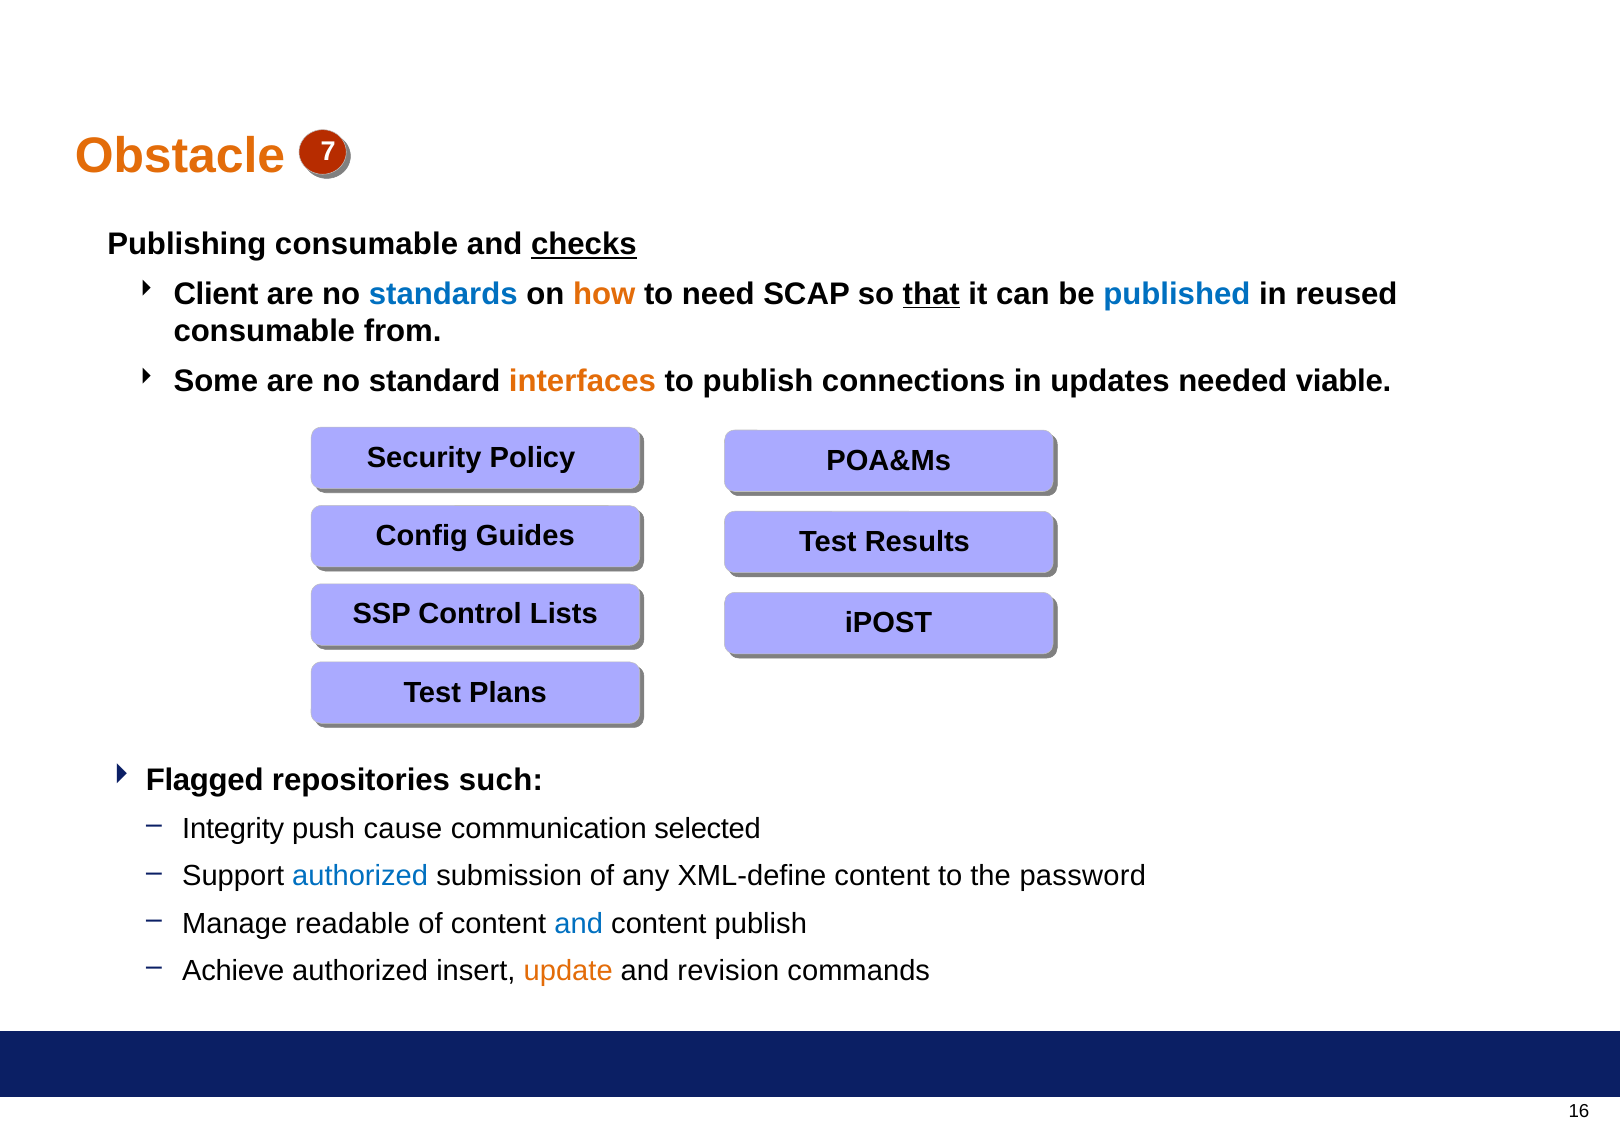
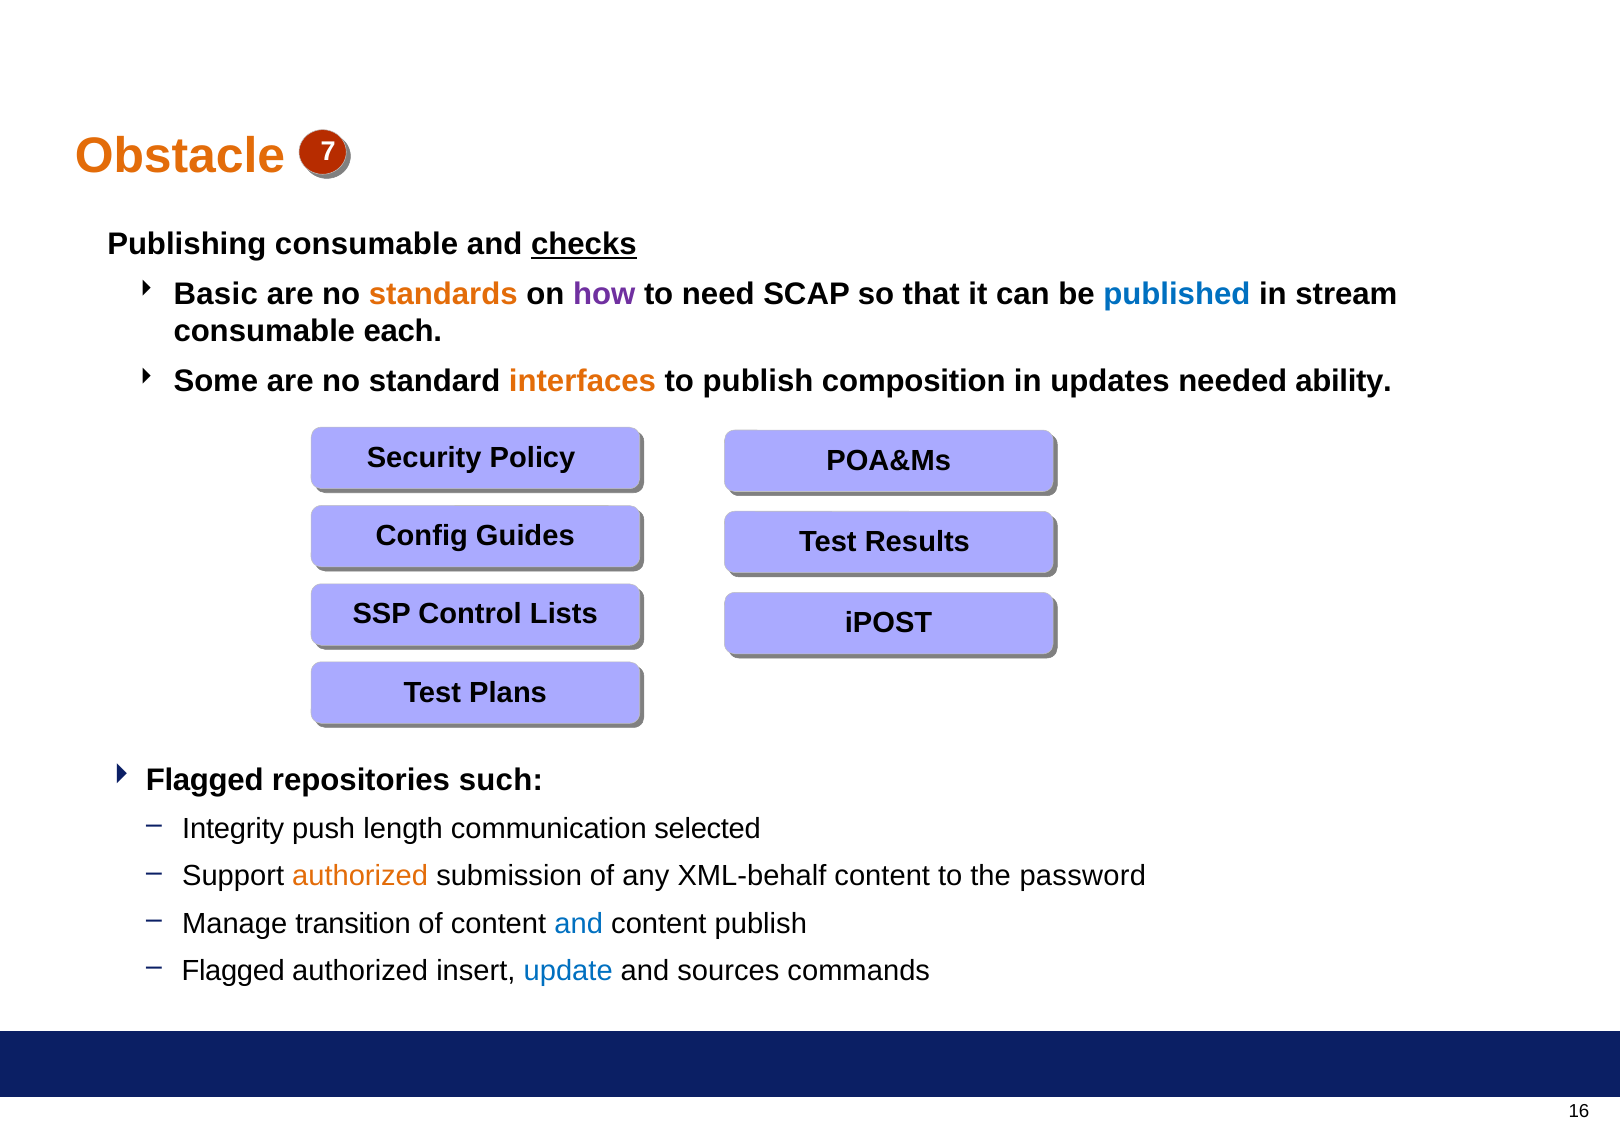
Client: Client -> Basic (216, 294)
standards colour: blue -> orange (443, 294)
how colour: orange -> purple (604, 294)
that underline: present -> none (931, 294)
reused: reused -> stream (1346, 294)
from: from -> each (403, 331)
connections: connections -> composition (914, 381)
viable: viable -> ability (1344, 381)
cause: cause -> length (403, 829)
authorized colour: blue -> orange (360, 876)
XML-define: XML-define -> XML-behalf (752, 876)
readable: readable -> transition (353, 924)
Achieve: Achieve -> Flagged (233, 971)
update colour: orange -> blue (568, 971)
revision: revision -> sources (728, 971)
